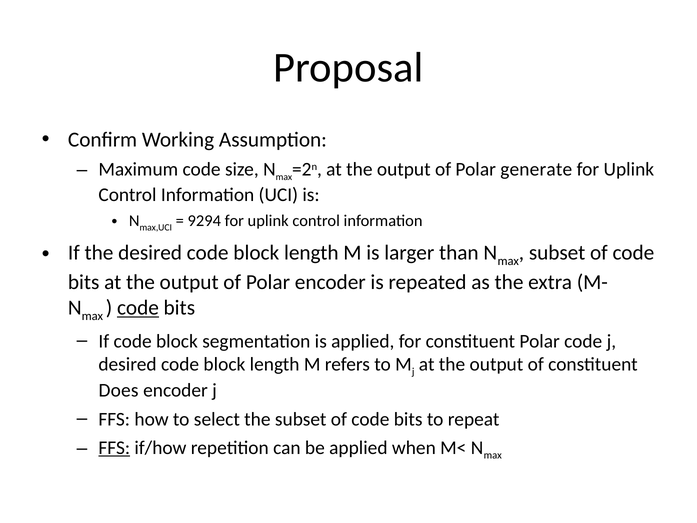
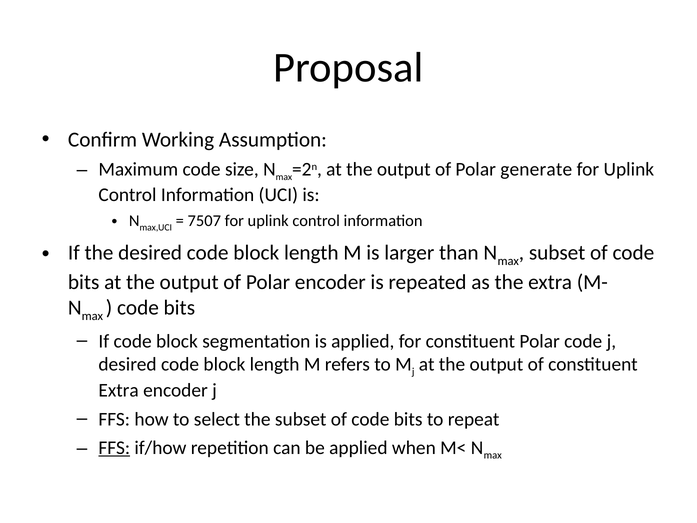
9294: 9294 -> 7507 (204, 221)
code underline: present -> none (138, 308)
Does: Does -> Extra (119, 390)
